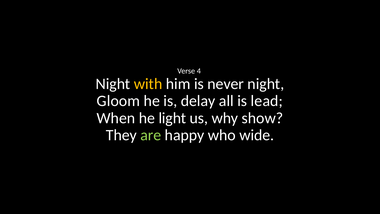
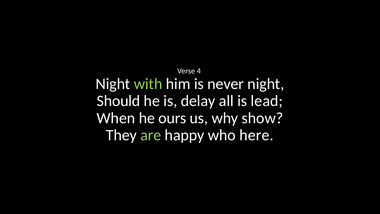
with colour: yellow -> light green (148, 84)
Gloom: Gloom -> Should (118, 101)
light: light -> ours (172, 118)
wide: wide -> here (257, 135)
